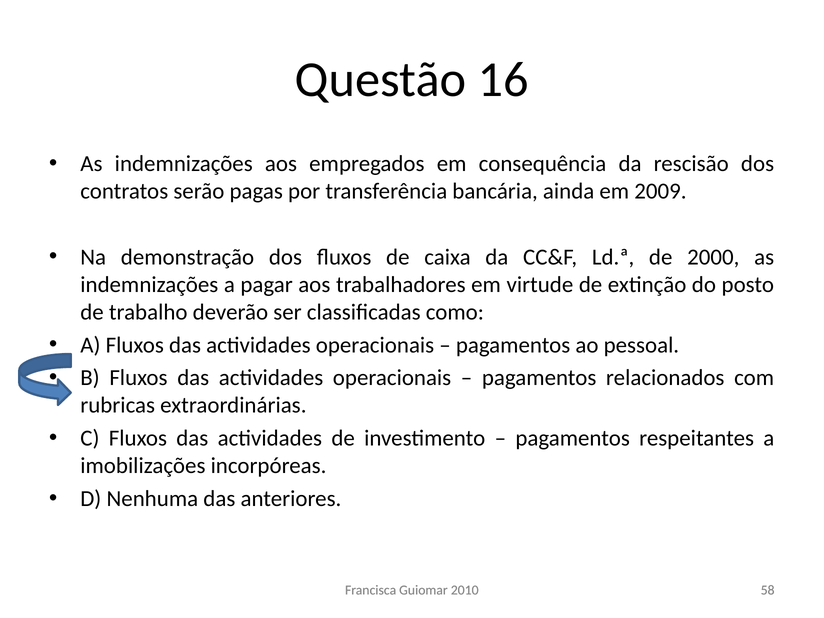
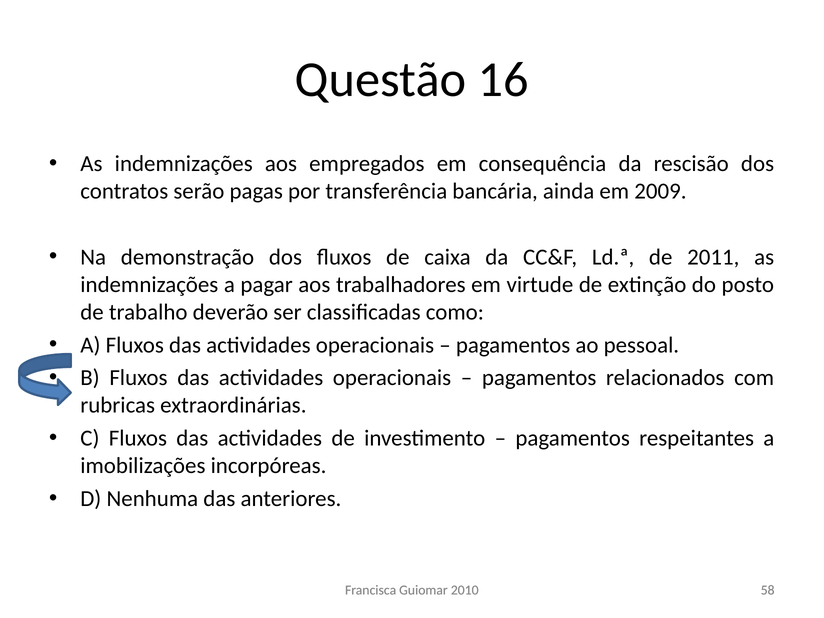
2000: 2000 -> 2011 (713, 257)
